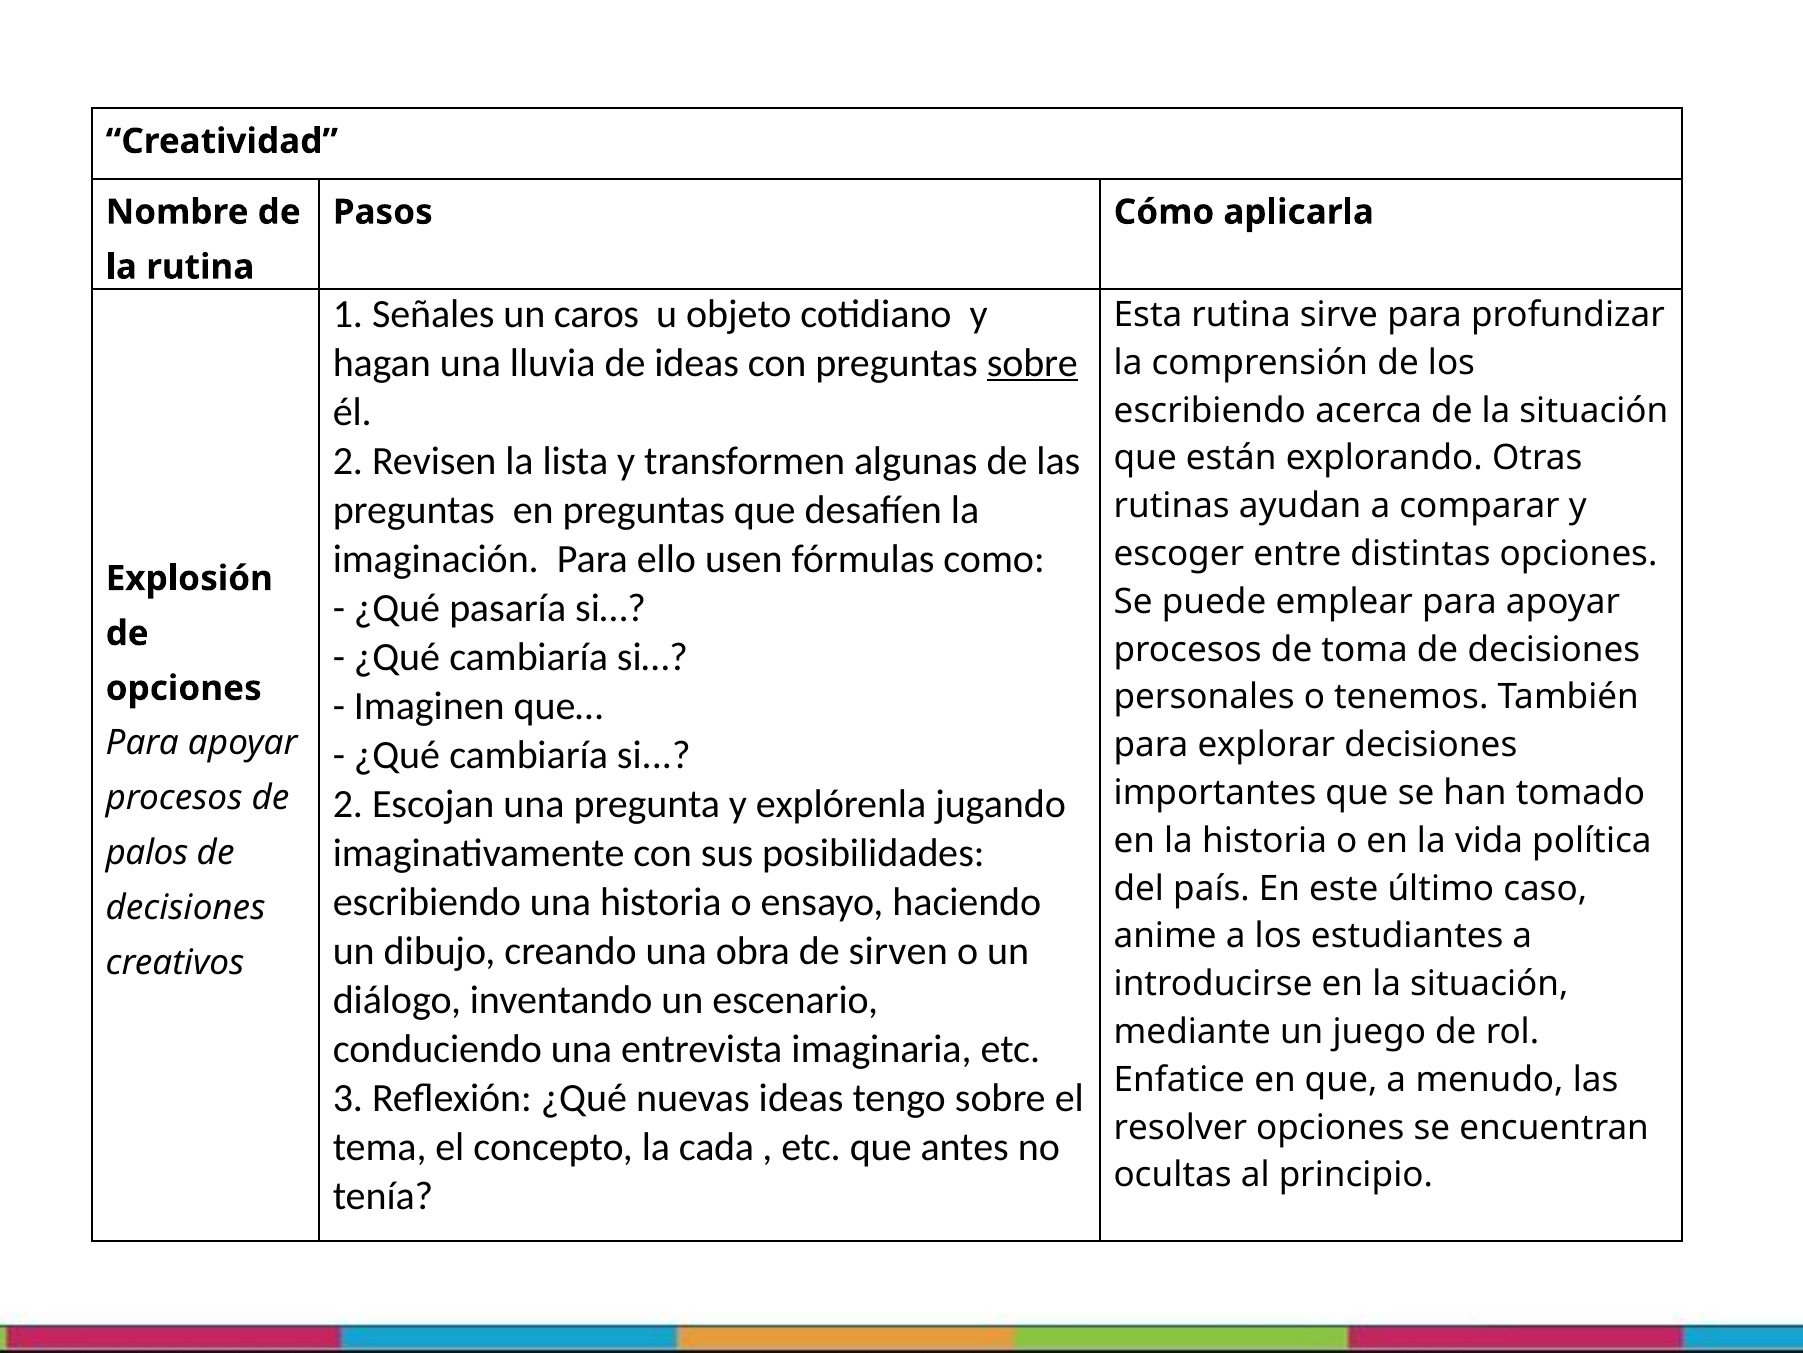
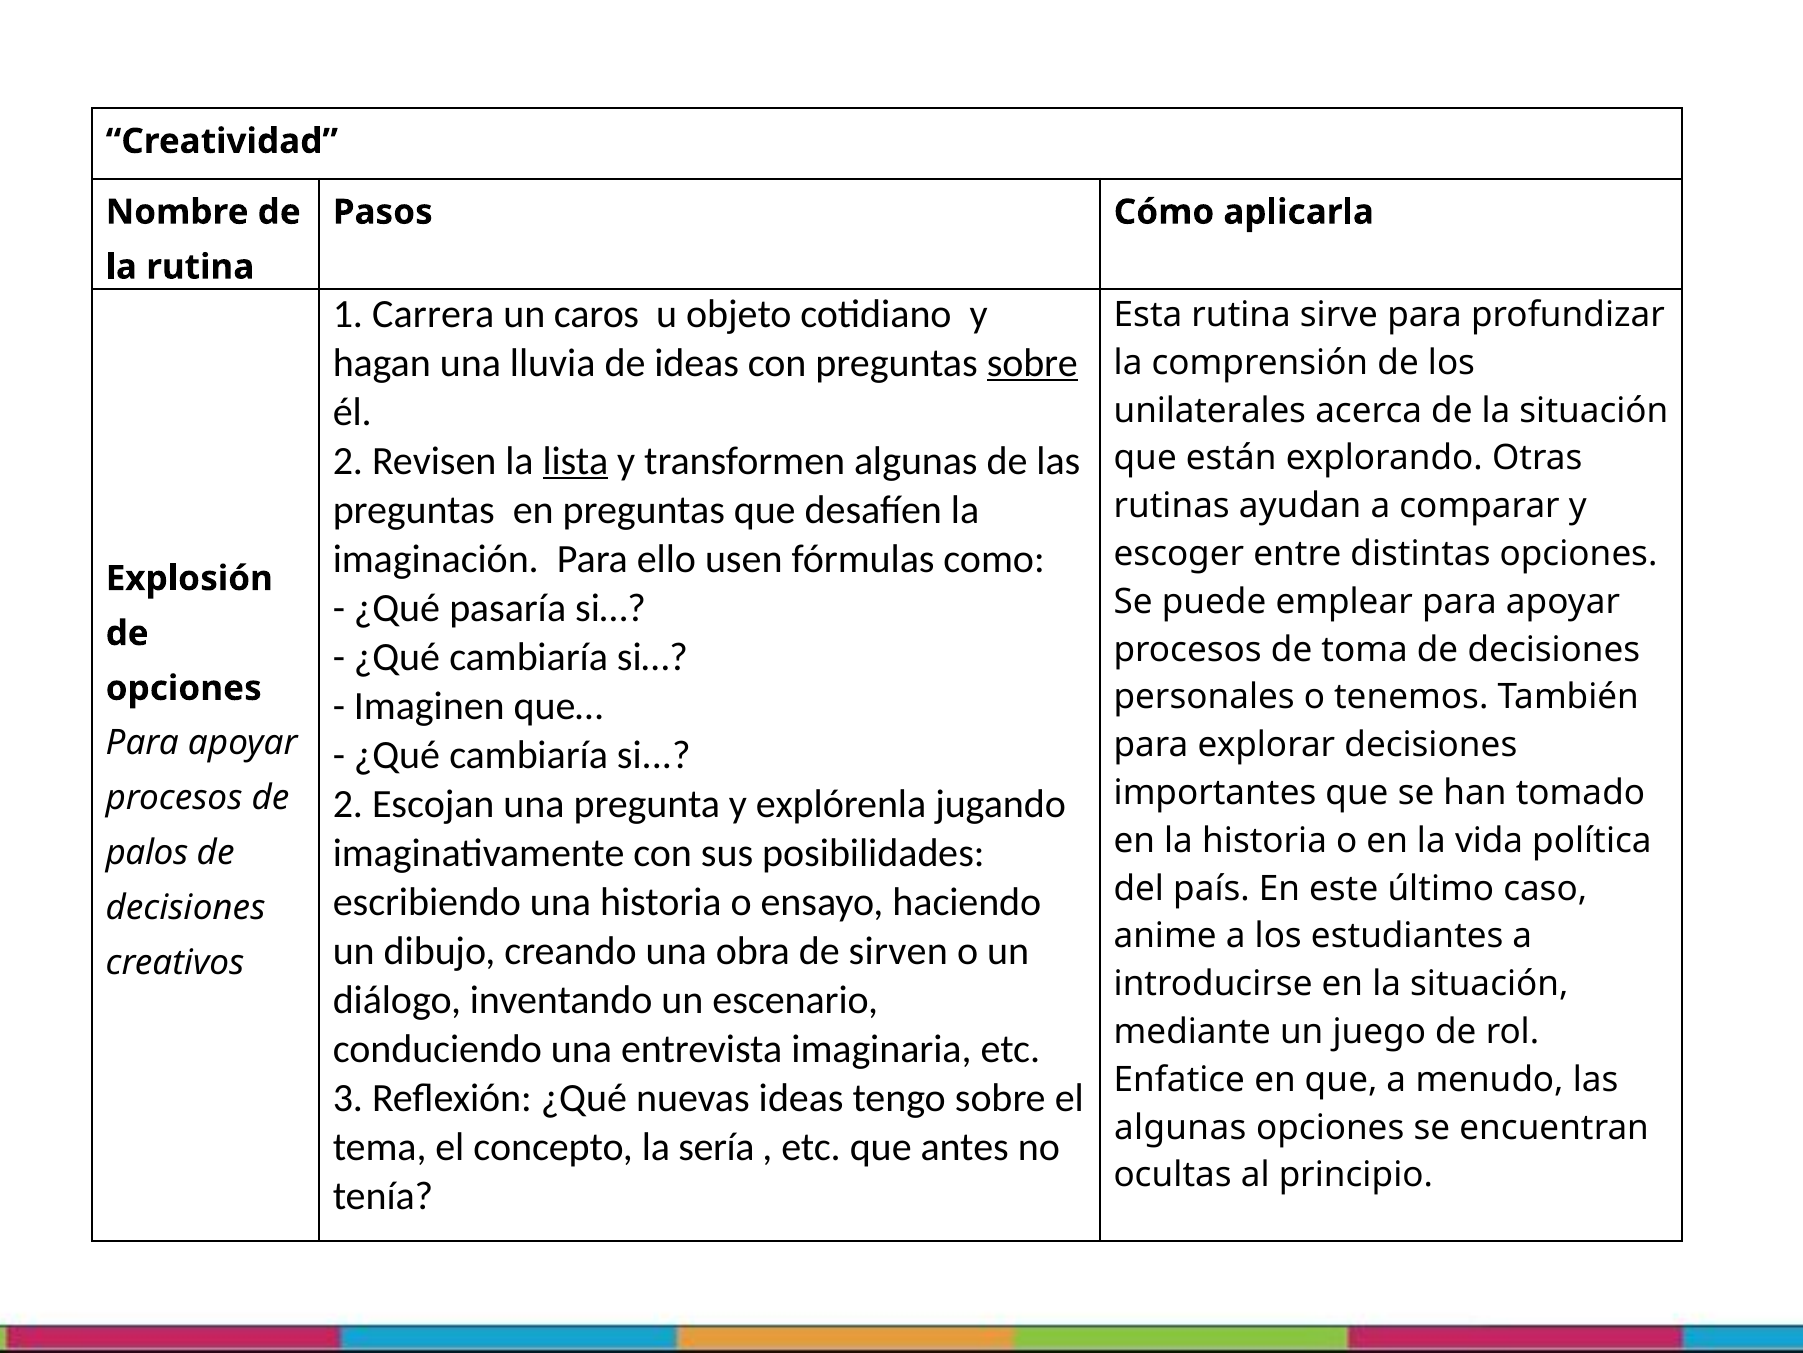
Señales: Señales -> Carrera (433, 314)
escribiendo: escribiendo -> unilaterales (1210, 410)
lista underline: none -> present (575, 461)
resolver: resolver -> algunas (1180, 1127)
cada: cada -> sería (716, 1146)
